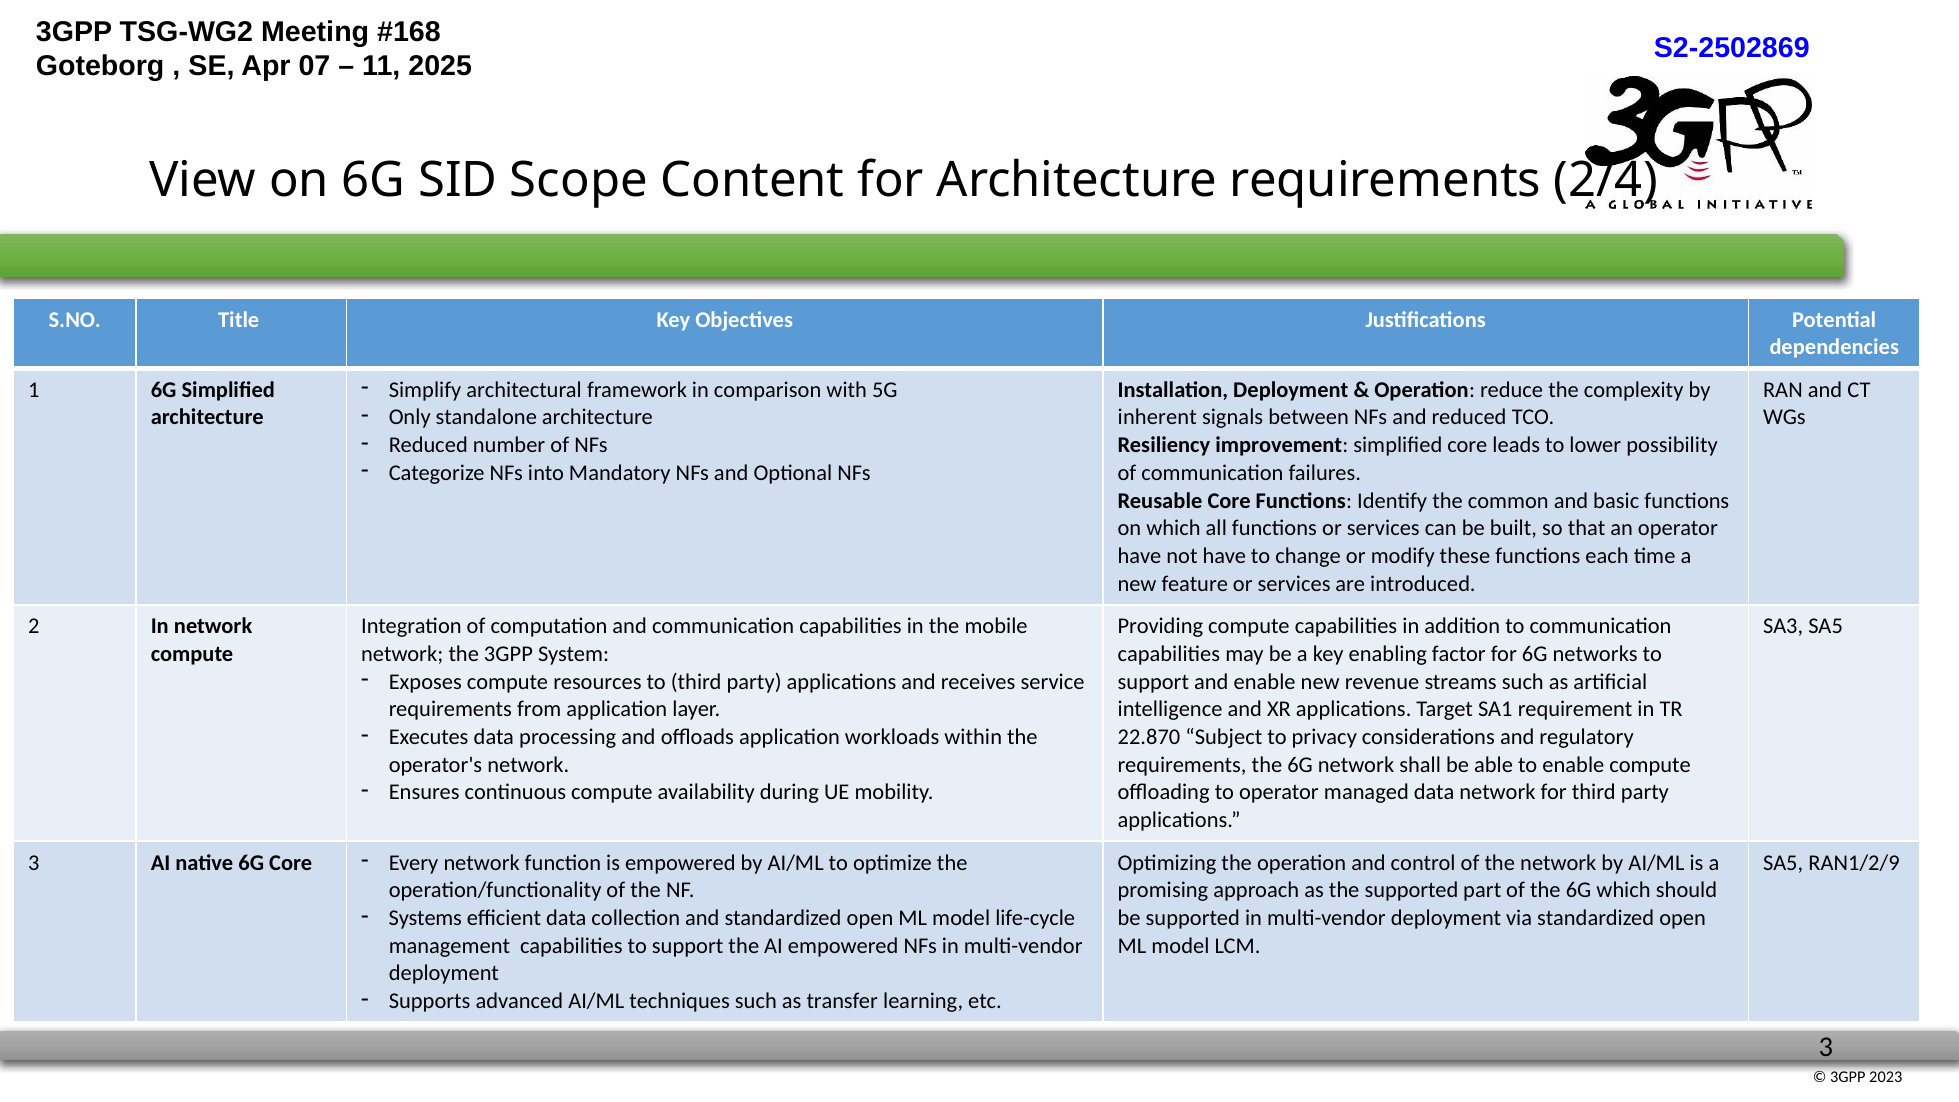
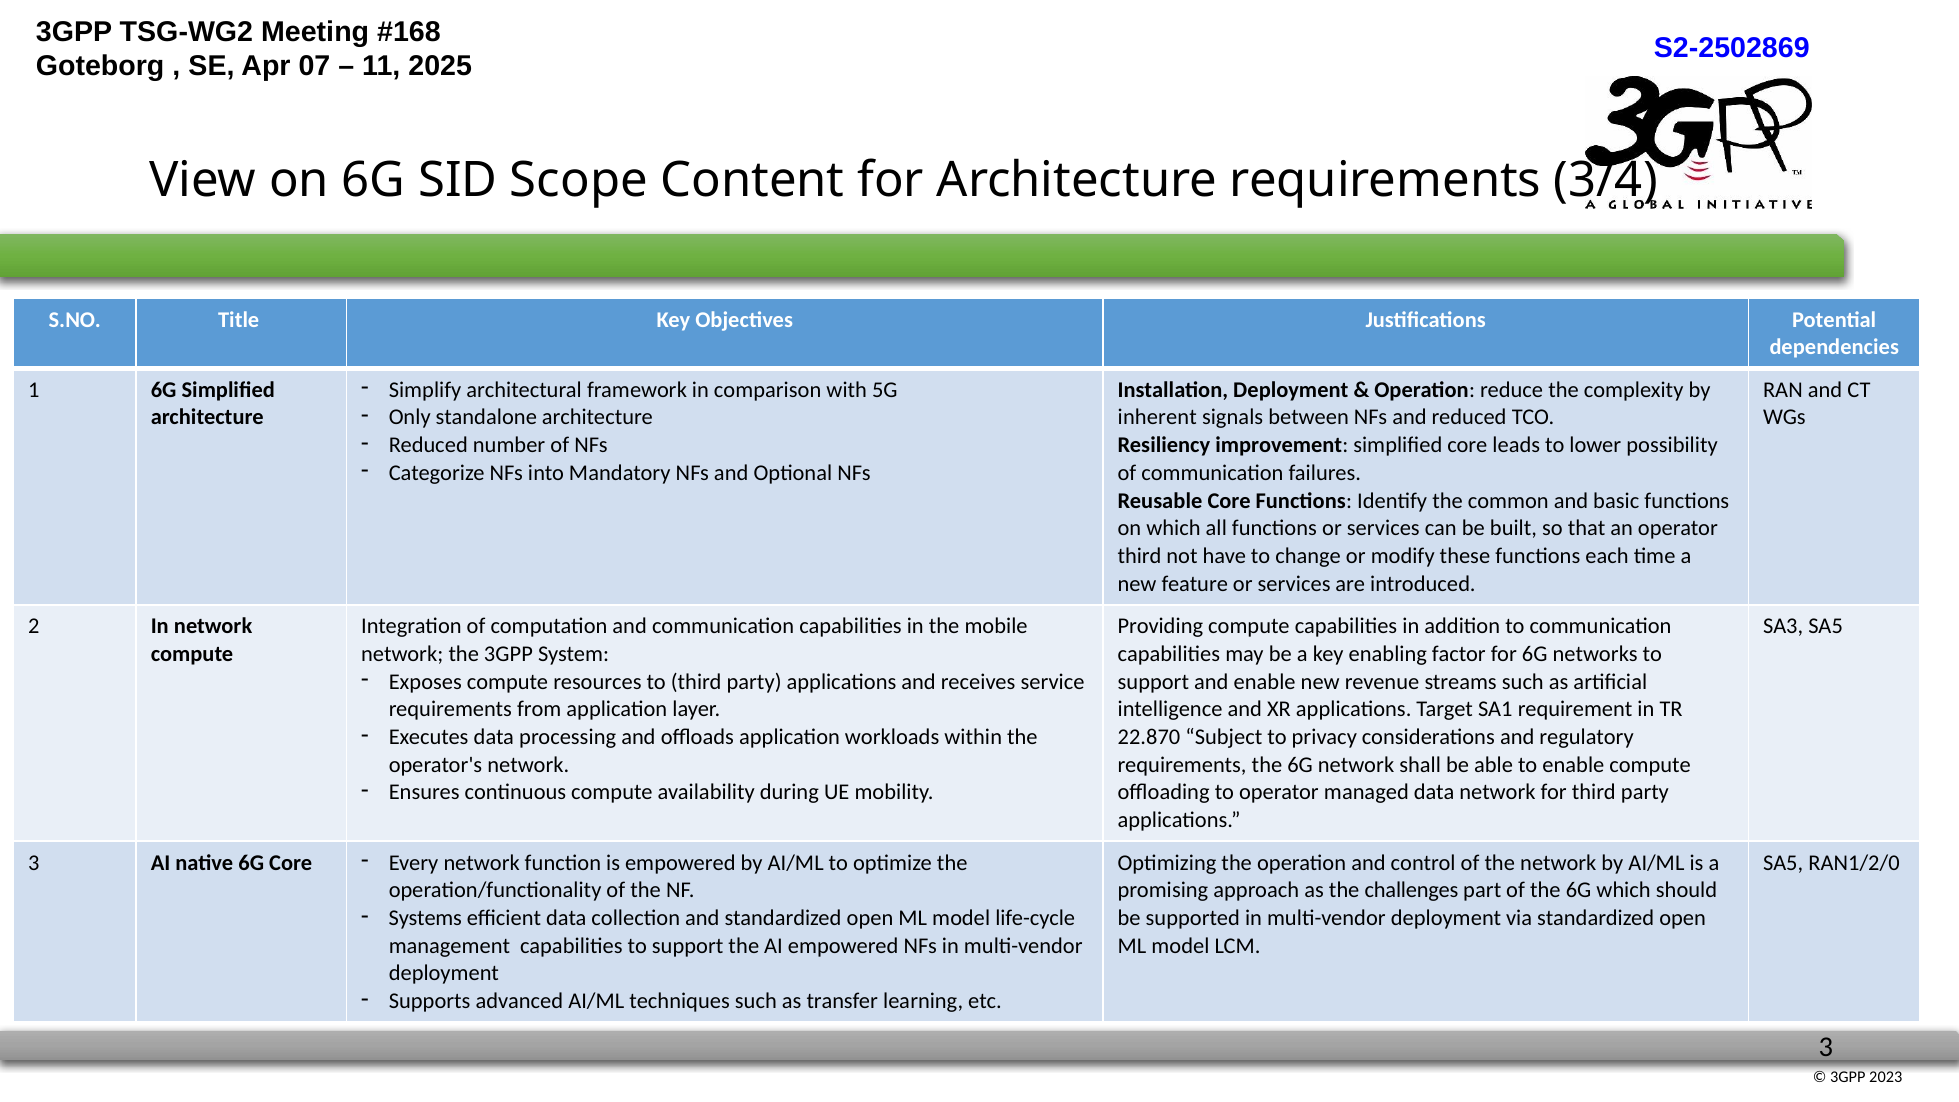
2/4: 2/4 -> 3/4 (1606, 181)
have: have -> third (1140, 556)
RAN1/2/9: RAN1/2/9 -> RAN1/2/0 (1854, 863)
the supported: supported -> challenges (1412, 890)
